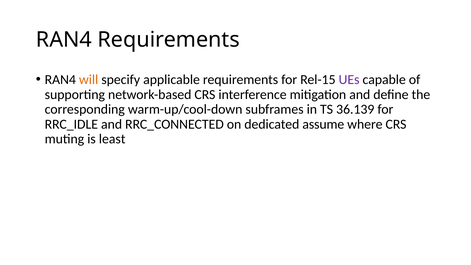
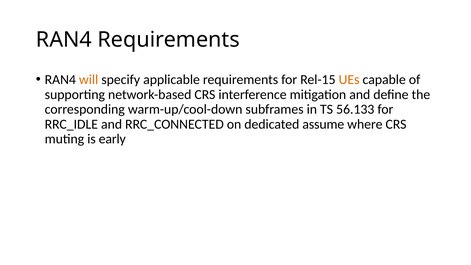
UEs colour: purple -> orange (349, 80)
36.139: 36.139 -> 56.133 (355, 109)
least: least -> early (112, 139)
